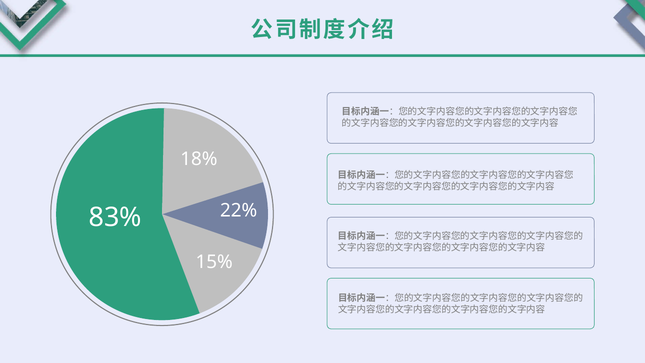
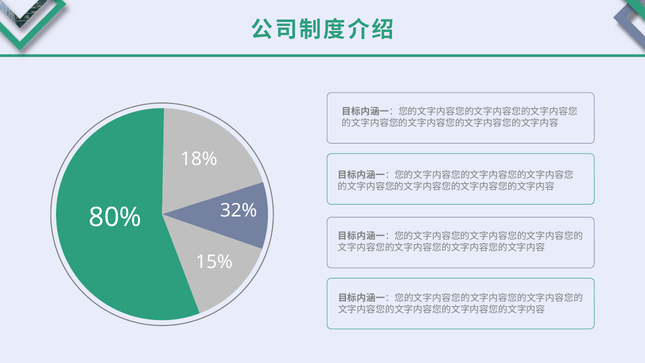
22%: 22% -> 32% (239, 210)
83%: 83% -> 80% (115, 217)
